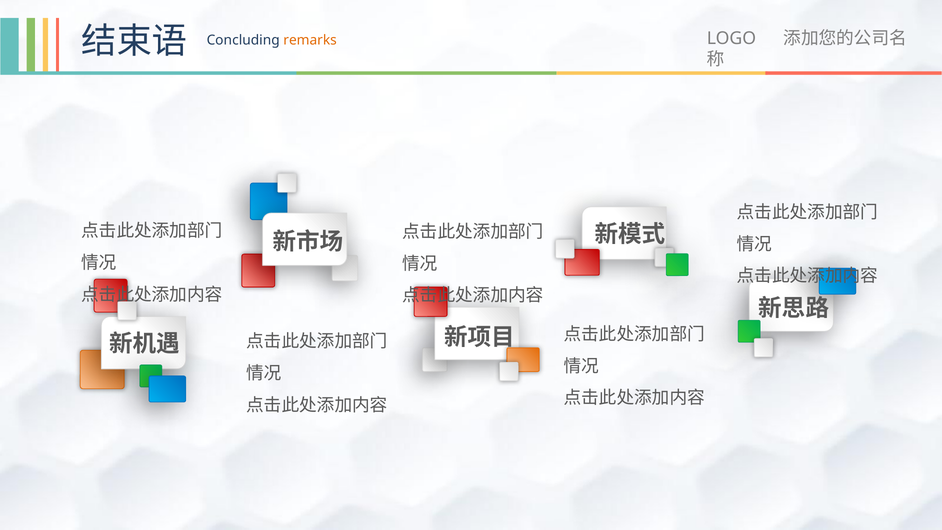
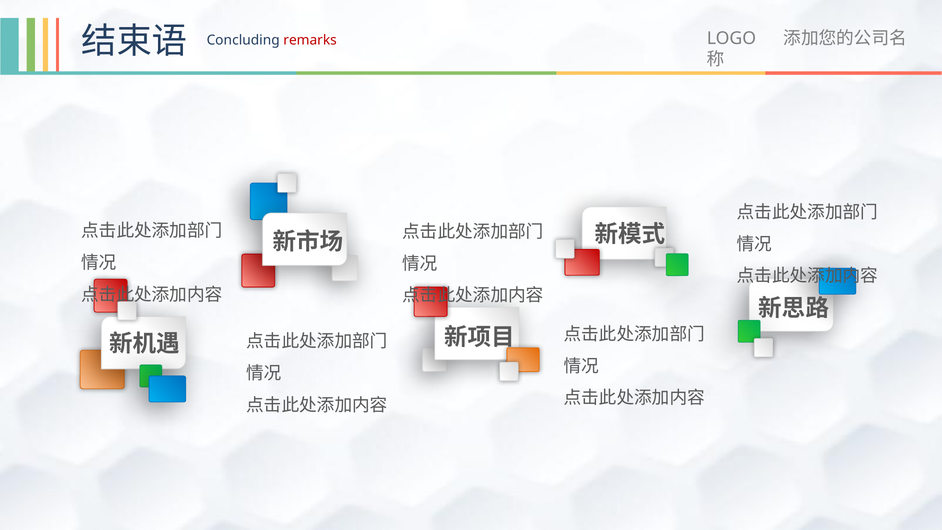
remarks colour: orange -> red (310, 40)
